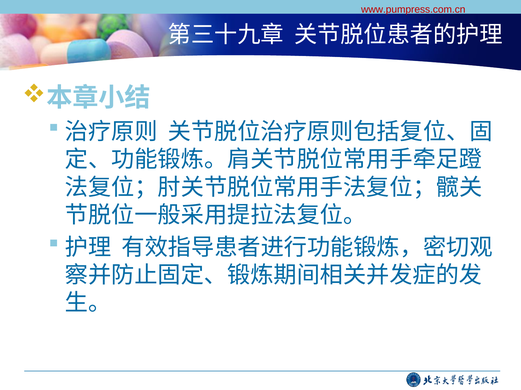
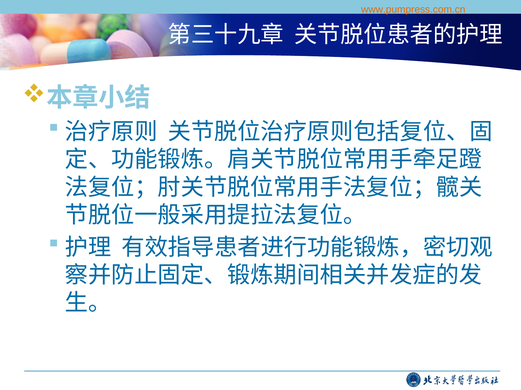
www.pumpress.com.cn colour: red -> orange (413, 9)
